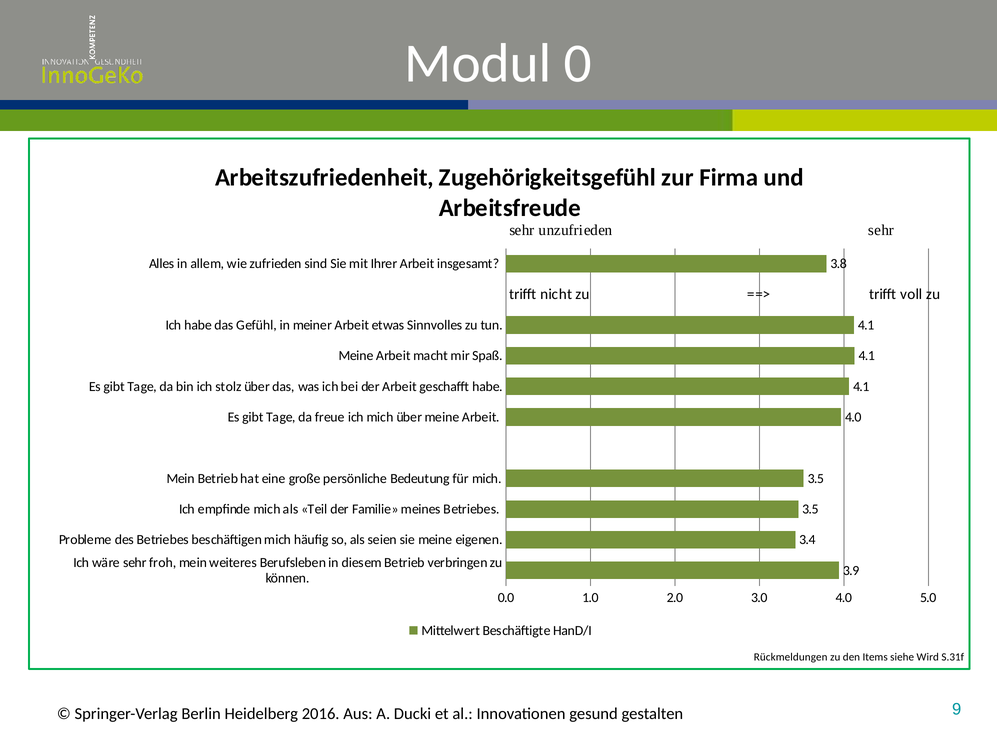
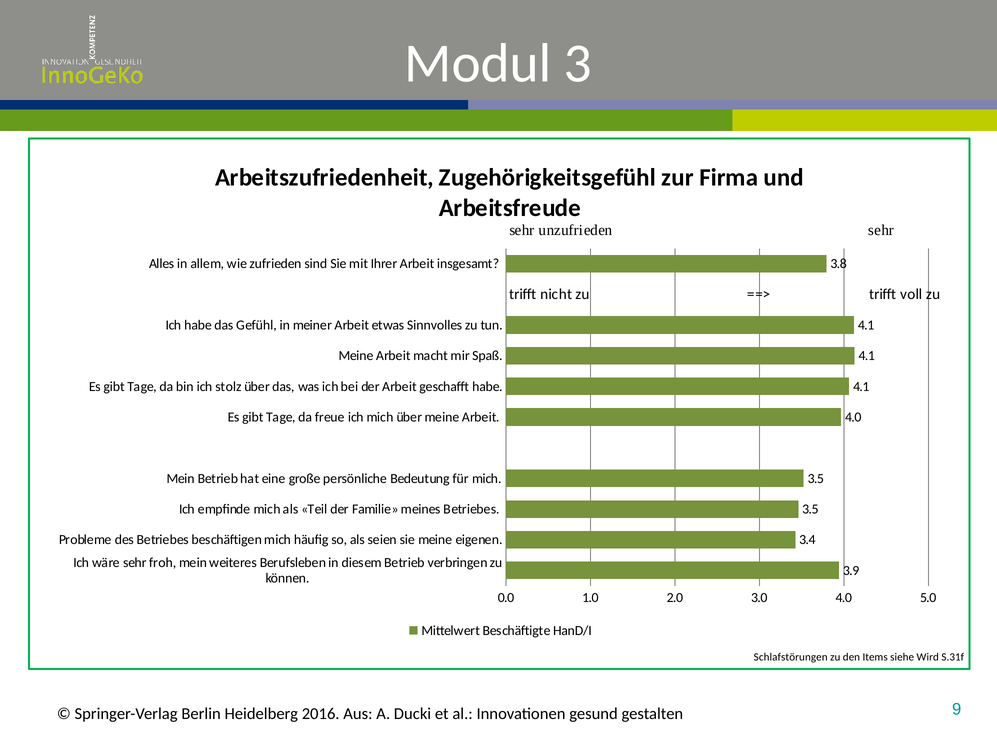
0: 0 -> 3 (578, 63)
Rückmeldungen: Rückmeldungen -> Schlafstörungen (791, 657)
